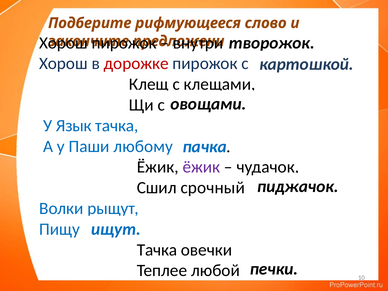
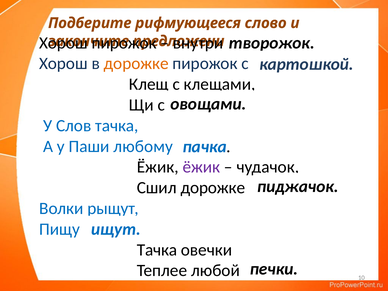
дорожке colour: red -> orange (136, 64)
Язык: Язык -> Слов (74, 126)
Сшил срочный: срочный -> дорожке (213, 188)
